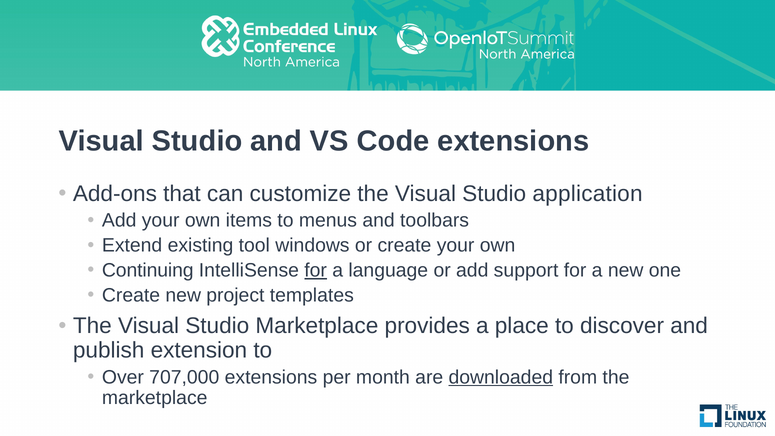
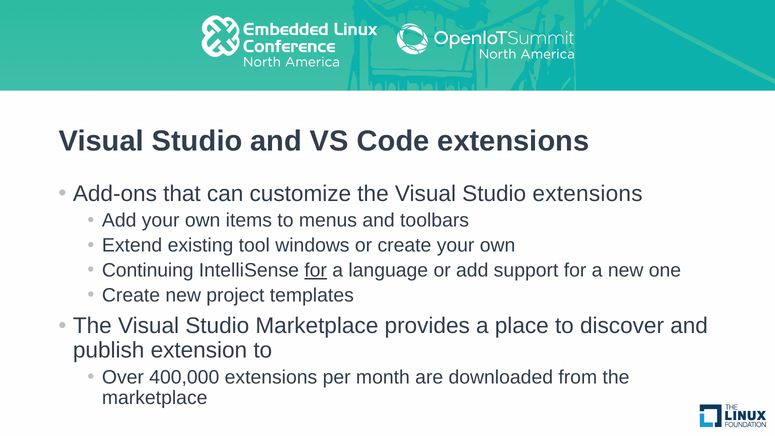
Studio application: application -> extensions (588, 194)
707,000: 707,000 -> 400,000 (184, 377)
downloaded underline: present -> none (501, 377)
